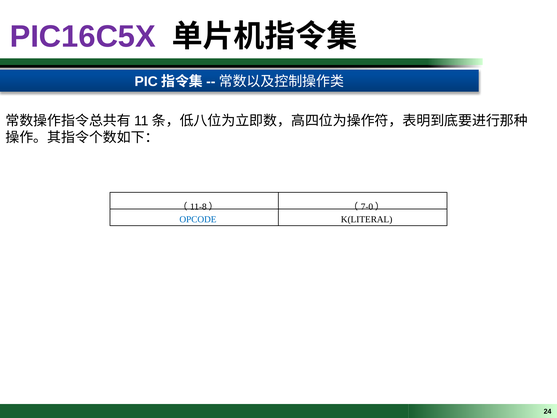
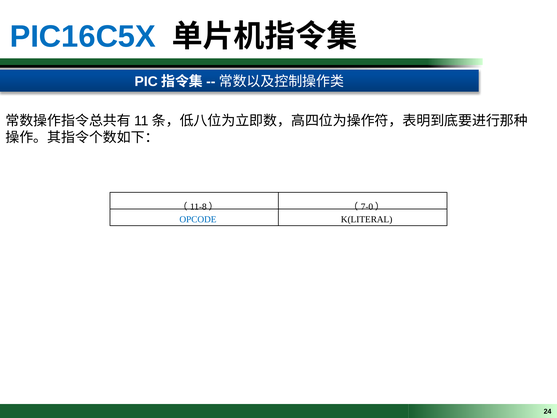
PIC16C5X colour: purple -> blue (83, 37)
